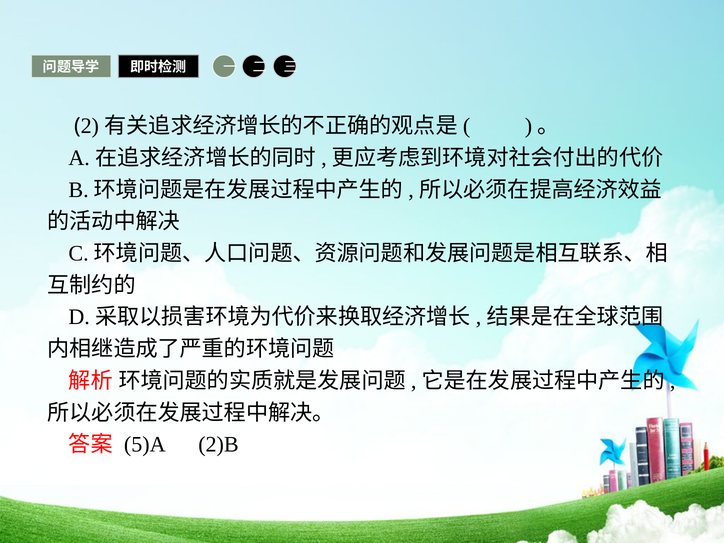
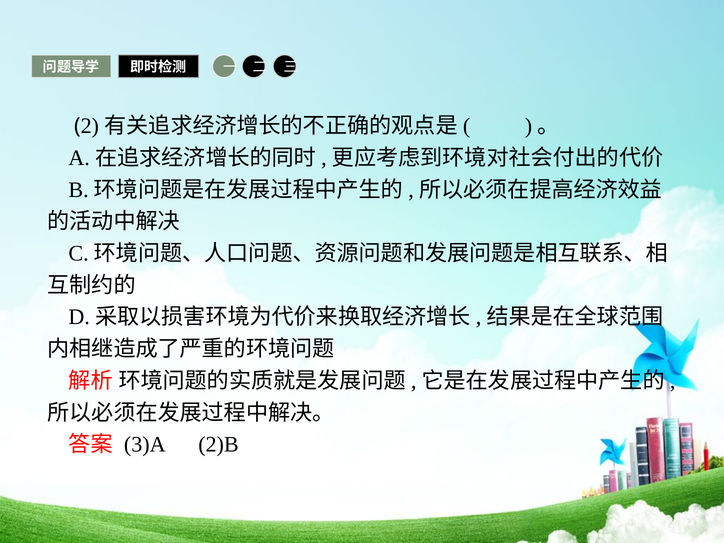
5)A: 5)A -> 3)A (145, 445)
